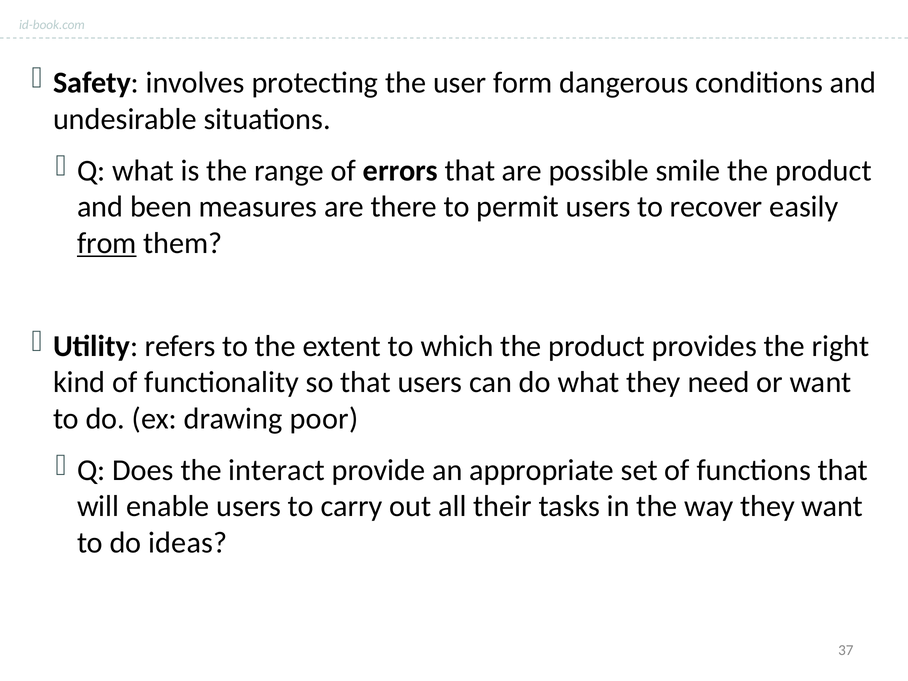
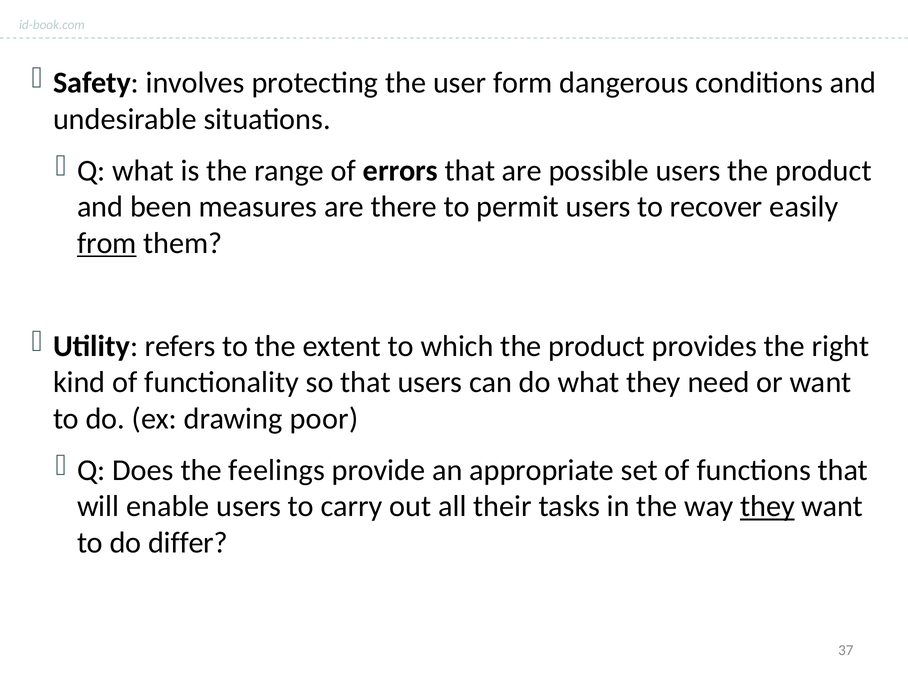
possible smile: smile -> users (688, 171)
interact: interact -> feelings (277, 470)
they underline: none -> present (767, 506)
ideas: ideas -> differ (188, 543)
